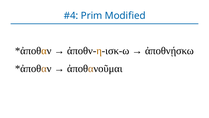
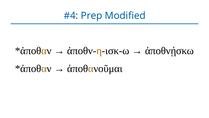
Prim: Prim -> Prep (92, 16)
